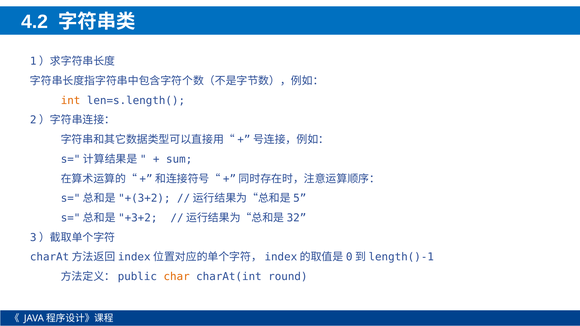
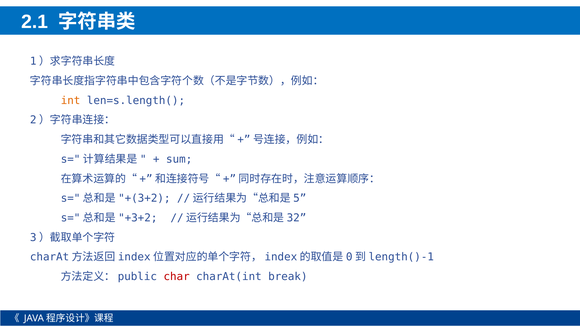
4.2: 4.2 -> 2.1 (35, 22)
char colour: orange -> red (177, 277)
round: round -> break (288, 277)
